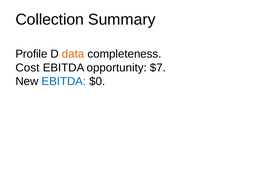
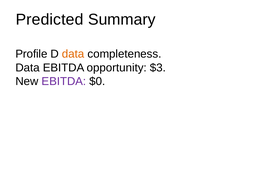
Collection: Collection -> Predicted (50, 20)
Cost: Cost -> Data (28, 68)
$7: $7 -> $3 (158, 68)
EBITDA colour: blue -> purple (64, 82)
